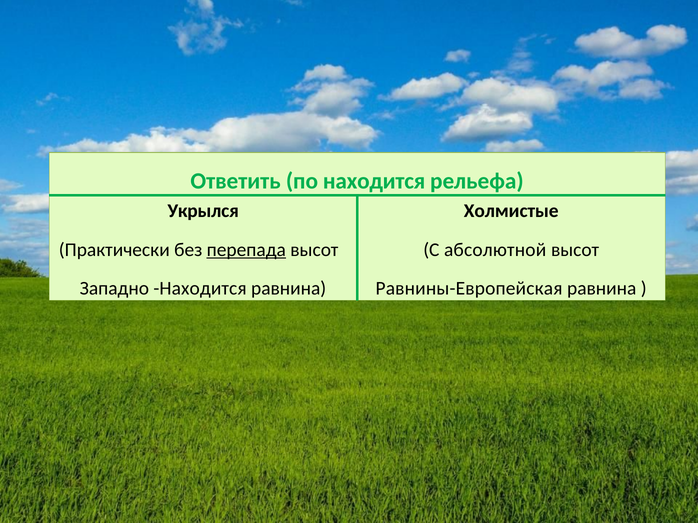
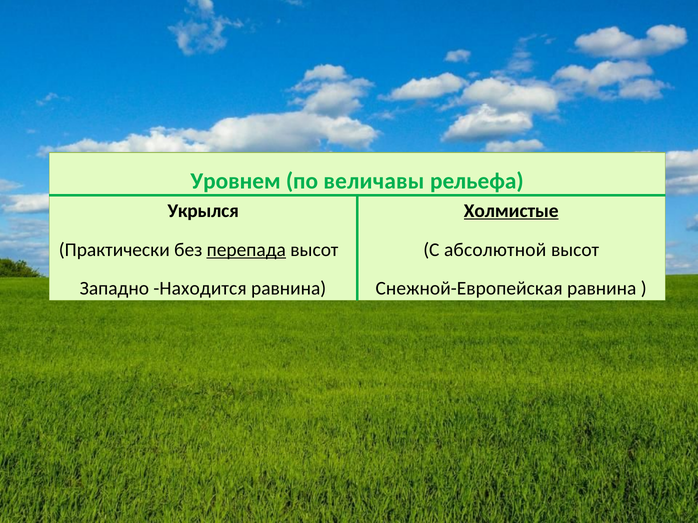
Ответить: Ответить -> Уровнем (236, 181)
по находится: находится -> величавы (374, 181)
Холмистые underline: none -> present (511, 211)
Равнины-Европейская: Равнины-Европейская -> Снежной-Европейская (469, 289)
